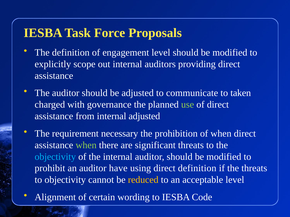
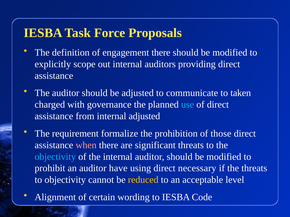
engagement level: level -> there (161, 53)
use colour: light green -> light blue (188, 105)
necessary: necessary -> formalize (120, 134)
of when: when -> those (221, 134)
when colour: light green -> pink (86, 145)
direct definition: definition -> necessary (197, 169)
